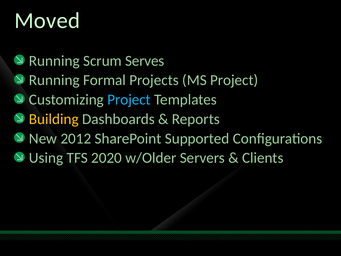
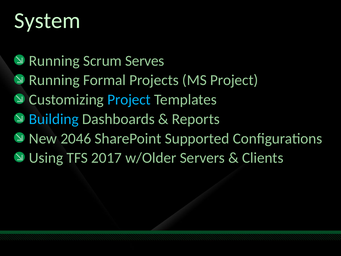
Moved: Moved -> System (47, 21)
Building colour: yellow -> light blue (54, 119)
2012: 2012 -> 2046 (76, 138)
2020: 2020 -> 2017 (107, 158)
